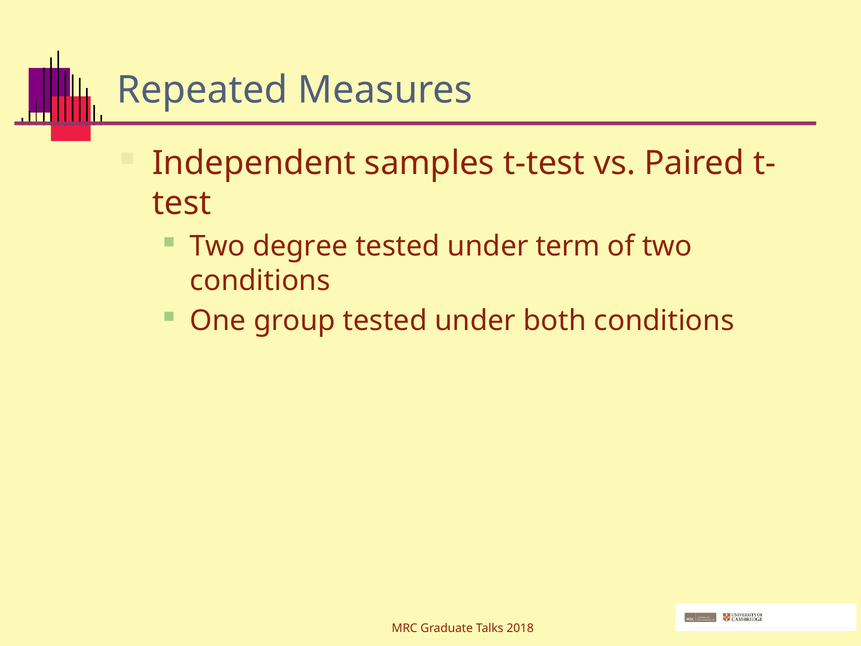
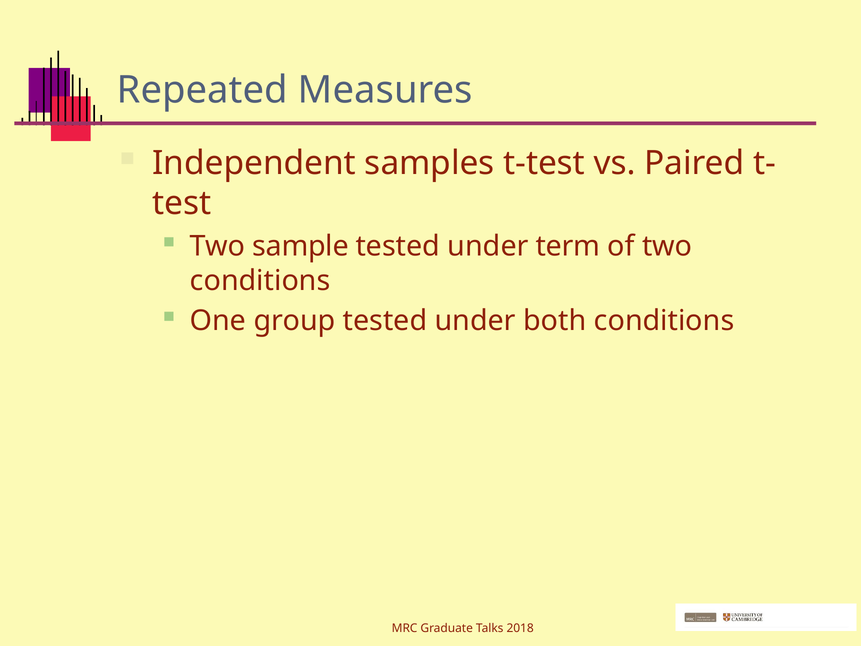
degree: degree -> sample (301, 246)
